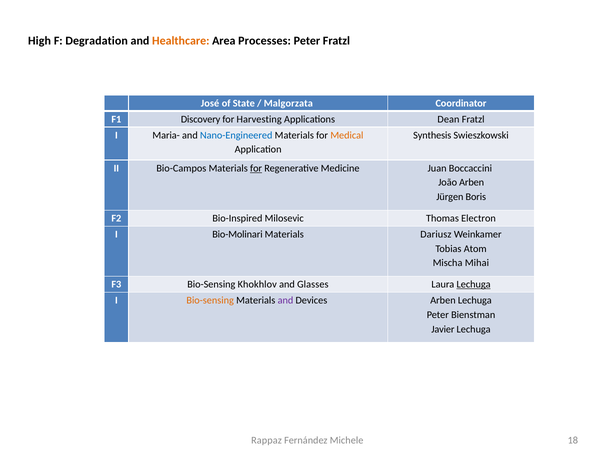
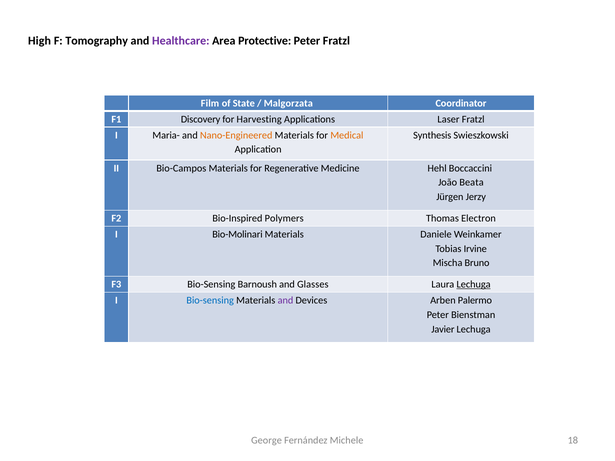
Degradation: Degradation -> Tomography (97, 41)
Healthcare colour: orange -> purple (181, 41)
Processes: Processes -> Protective (265, 41)
José: José -> Film (210, 103)
Dean: Dean -> Laser (449, 119)
Nano-Engineered colour: blue -> orange (236, 135)
for underline: present -> none (256, 168)
Juan: Juan -> Hehl (437, 168)
João Arben: Arben -> Beata (472, 183)
Boris: Boris -> Jerzy (476, 197)
Milosevic: Milosevic -> Polymers (284, 218)
Dariusz: Dariusz -> Daniele (436, 235)
Atom: Atom -> Irvine (475, 249)
Mihai: Mihai -> Bruno (477, 263)
Khokhlov: Khokhlov -> Barnoush (257, 285)
Bio-sensing colour: orange -> blue (210, 301)
Arben Lechuga: Lechuga -> Palermo (475, 301)
Rappaz: Rappaz -> George (267, 440)
